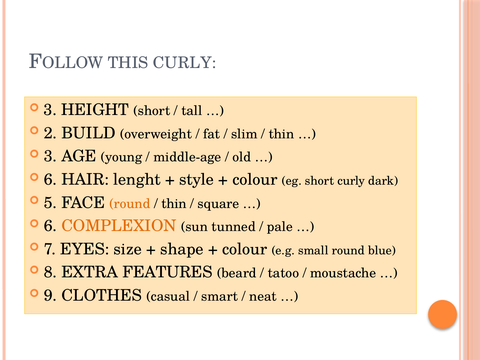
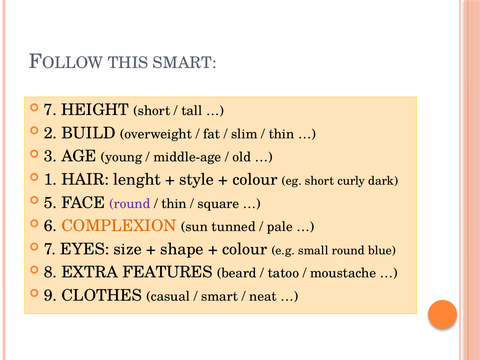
THIS CURLY: CURLY -> SMART (185, 63)
3: 3 -> 7 (50, 110)
6: 6 -> 1 (50, 180)
round colour: orange -> purple (130, 204)
